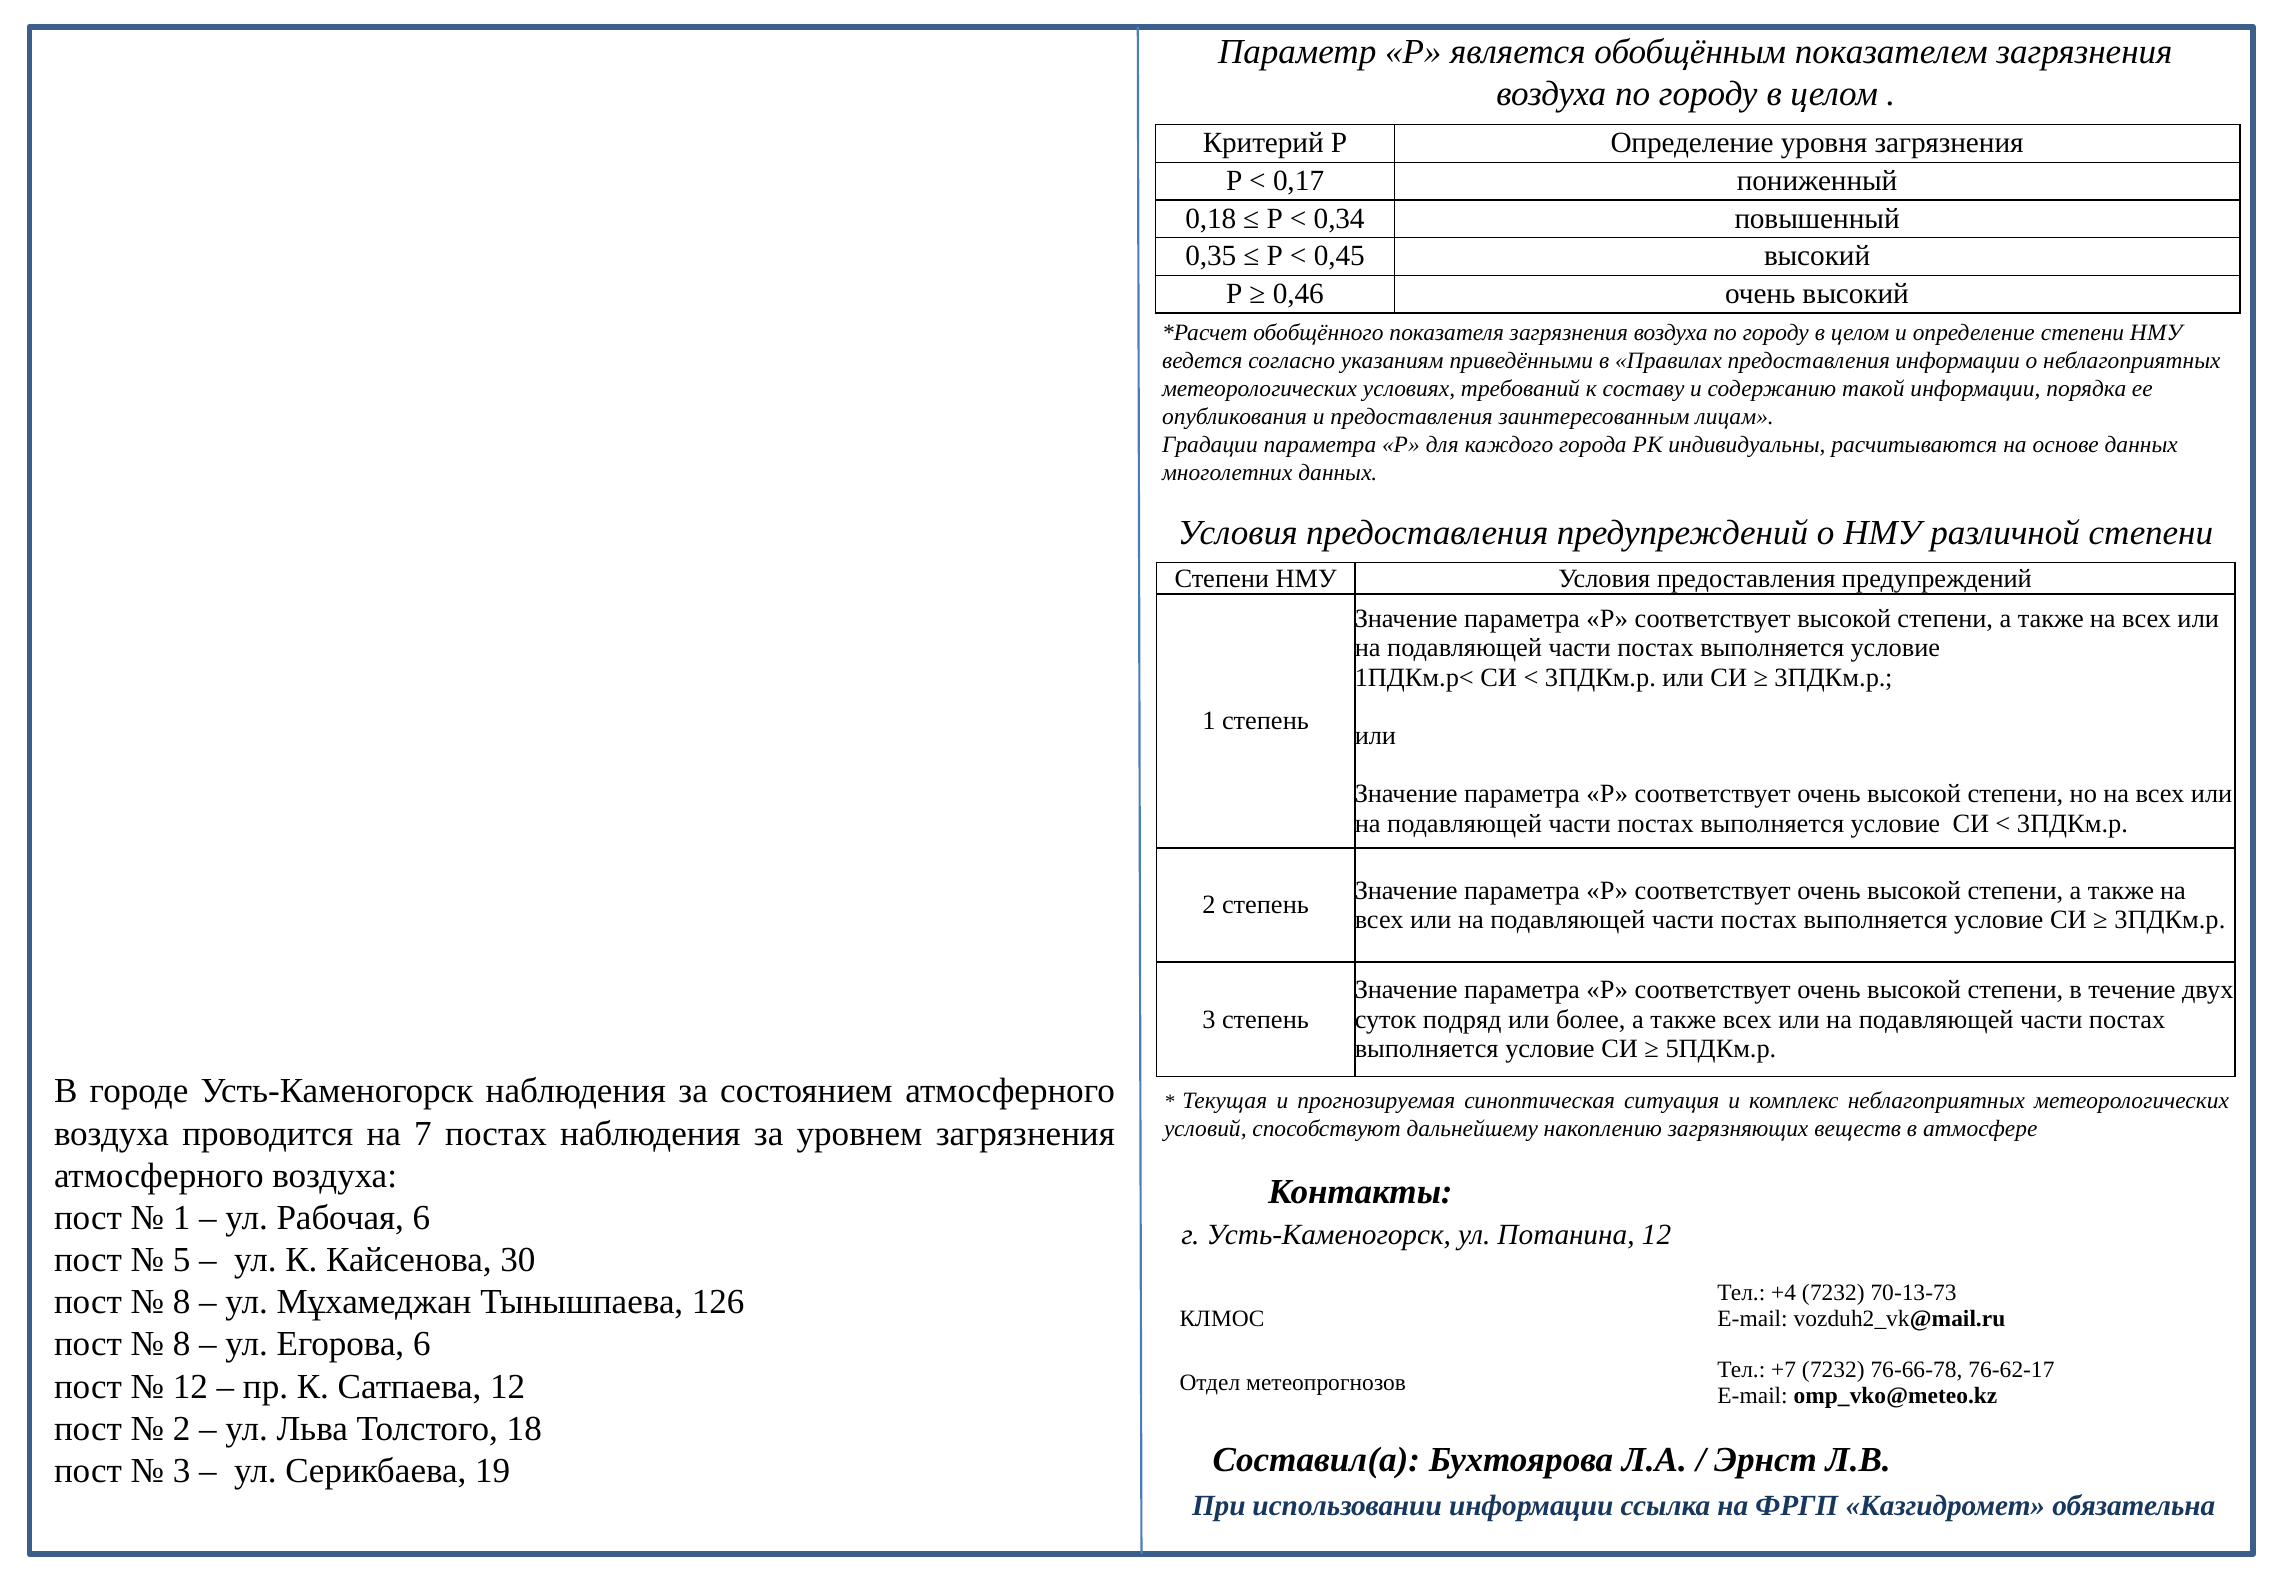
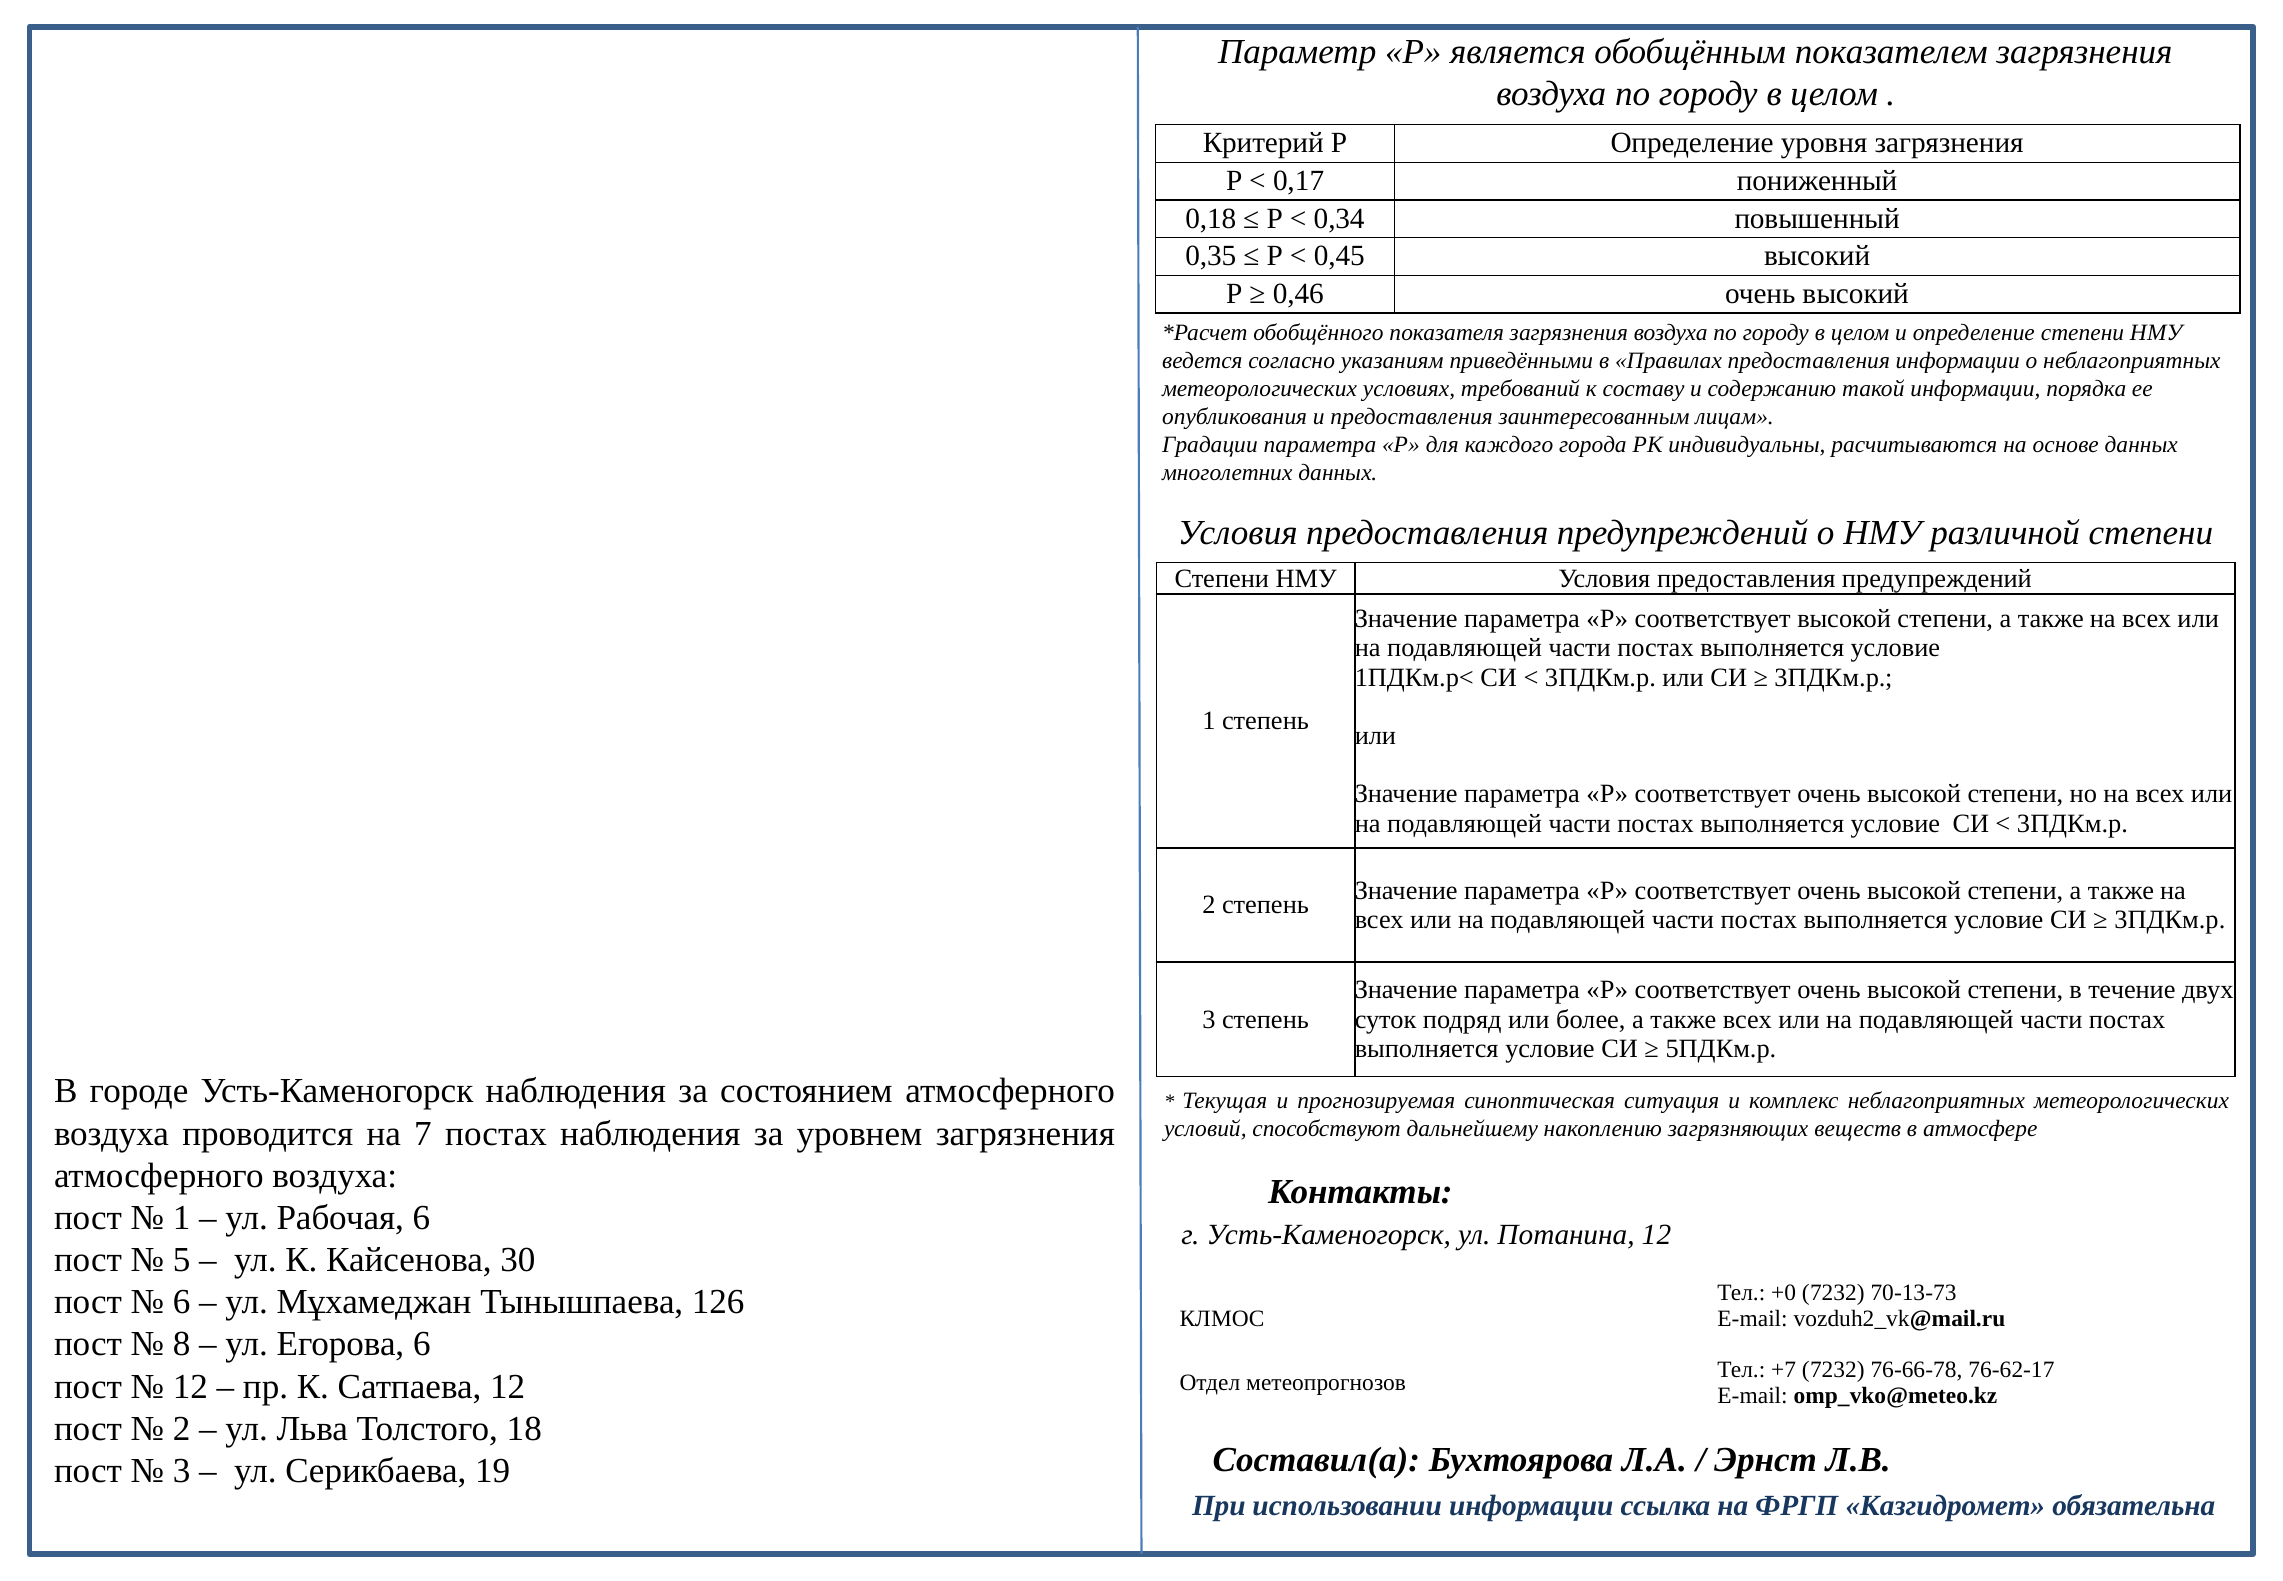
+4: +4 -> +0 (1784, 1292)
8: 8 -> 6 (182, 1302)
